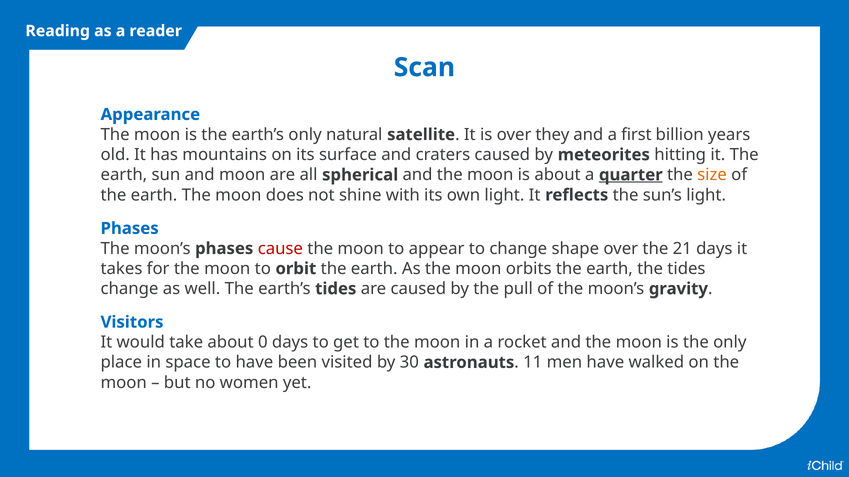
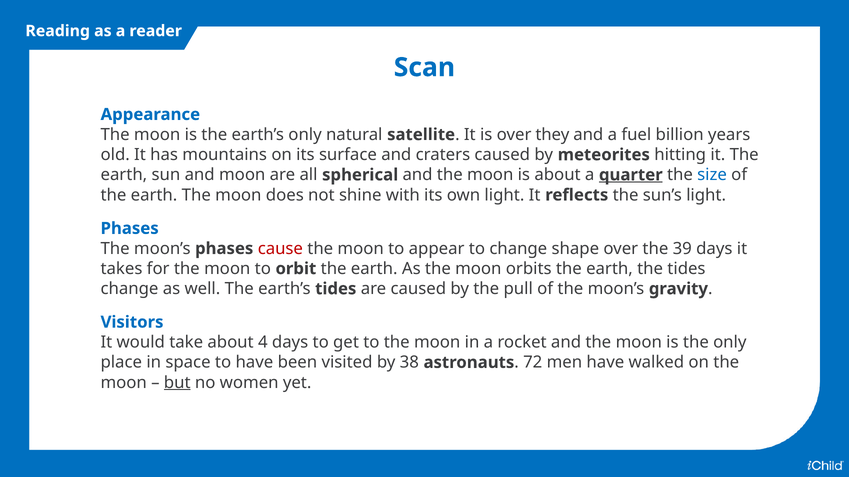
first: first -> fuel (636, 135)
size colour: orange -> blue (712, 175)
21: 21 -> 39 (682, 249)
0: 0 -> 4 (263, 343)
30: 30 -> 38 (409, 363)
11: 11 -> 72 (533, 363)
but underline: none -> present (177, 383)
